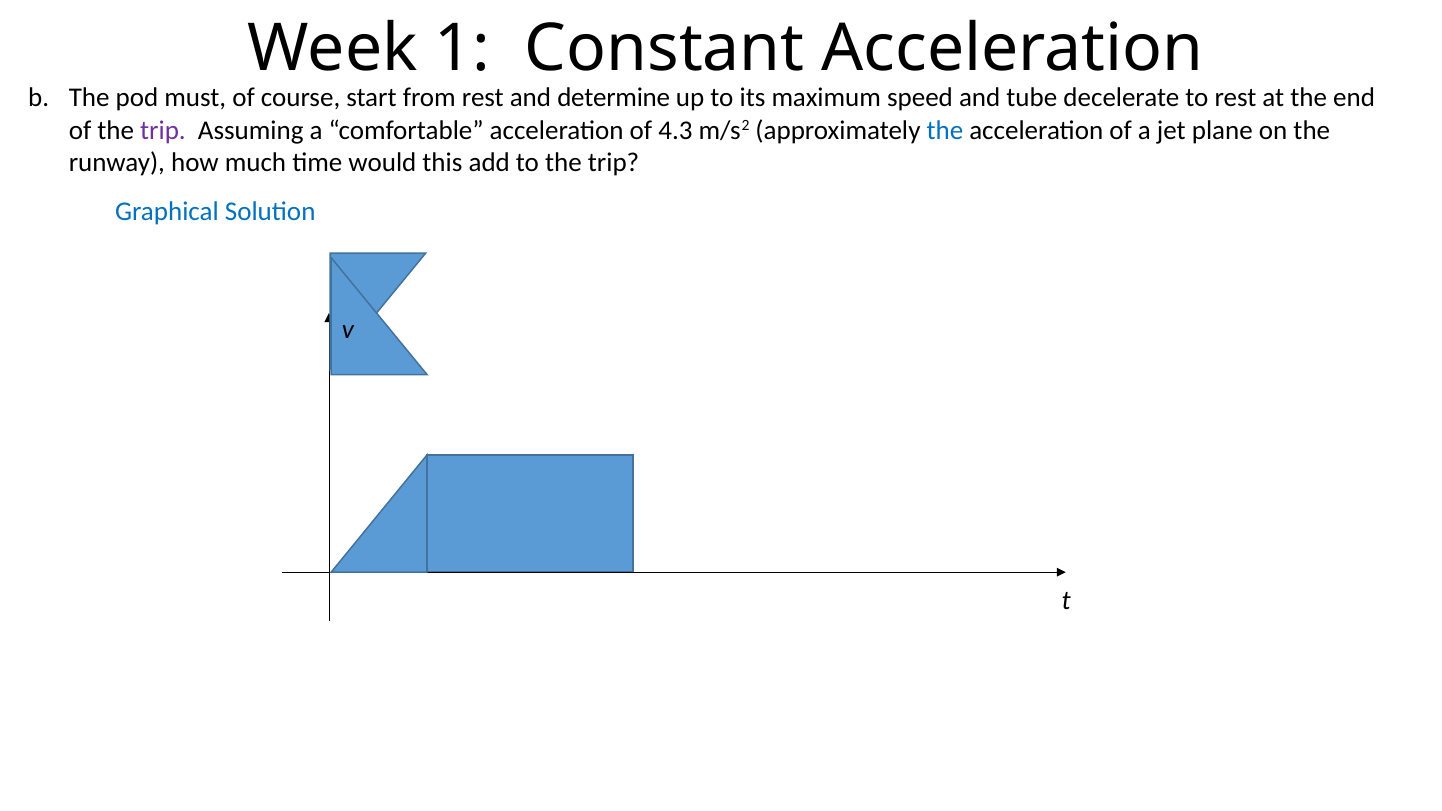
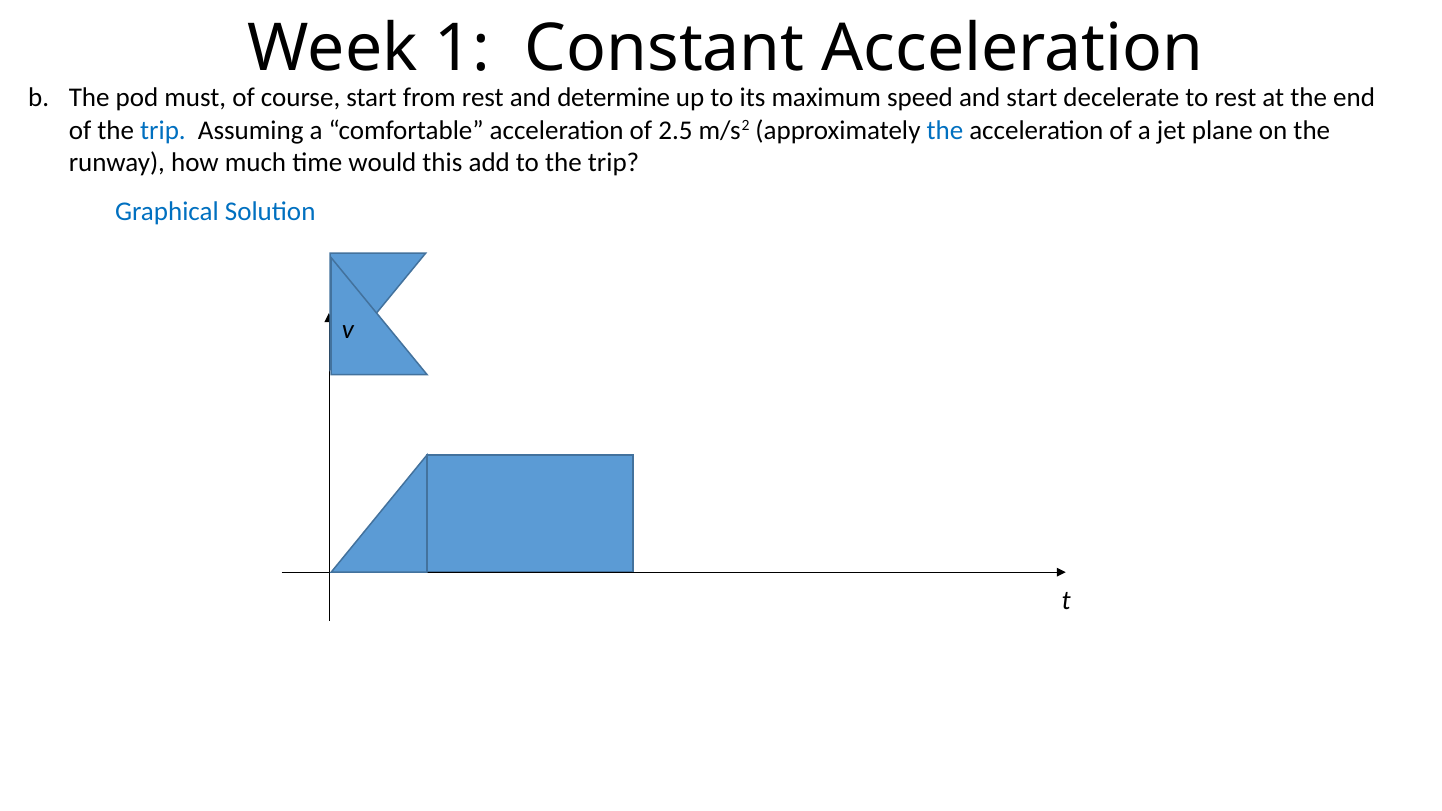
and tube: tube -> start (1032, 98)
trip colour: purple -> blue (163, 130)
4.3: 4.3 -> 2.5 (675, 130)
